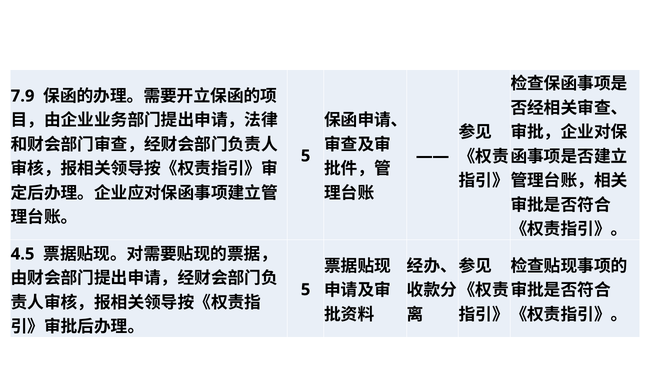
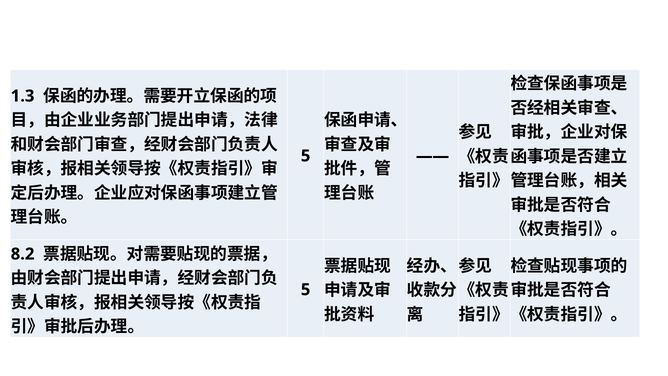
7.9: 7.9 -> 1.3 (23, 96)
4.5: 4.5 -> 8.2 (23, 254)
